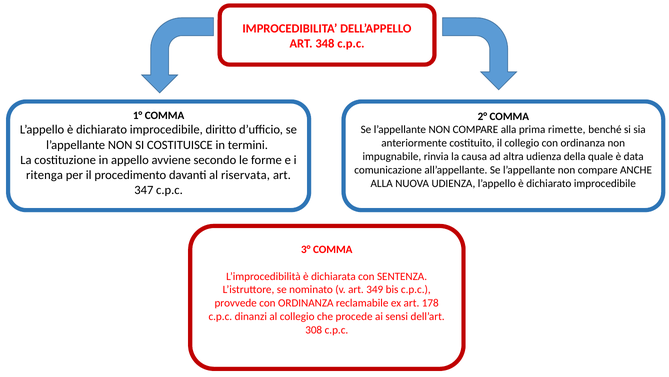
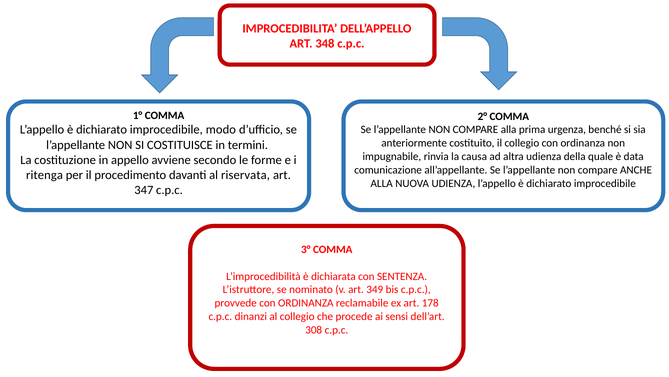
diritto: diritto -> modo (221, 130)
rimette: rimette -> urgenza (567, 130)
